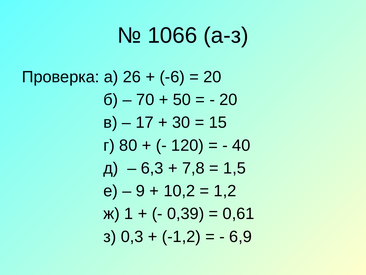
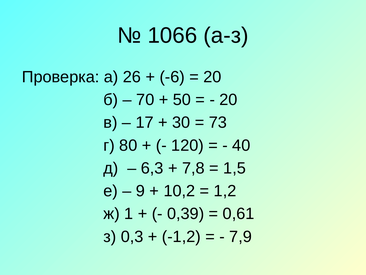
15: 15 -> 73 (218, 122)
6,9: 6,9 -> 7,9 (241, 236)
